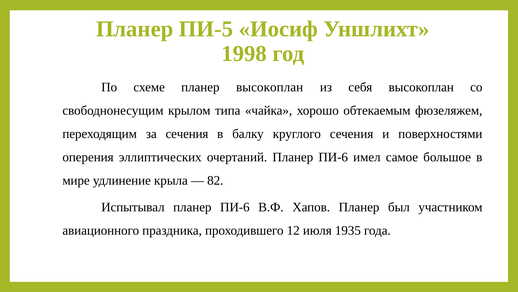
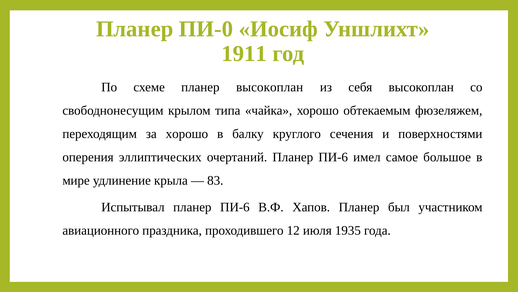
ПИ-5: ПИ-5 -> ПИ-0 (206, 29)
1998: 1998 -> 1911 (244, 53)
за сечения: сечения -> хорошо (187, 134)
82: 82 -> 83 (215, 180)
